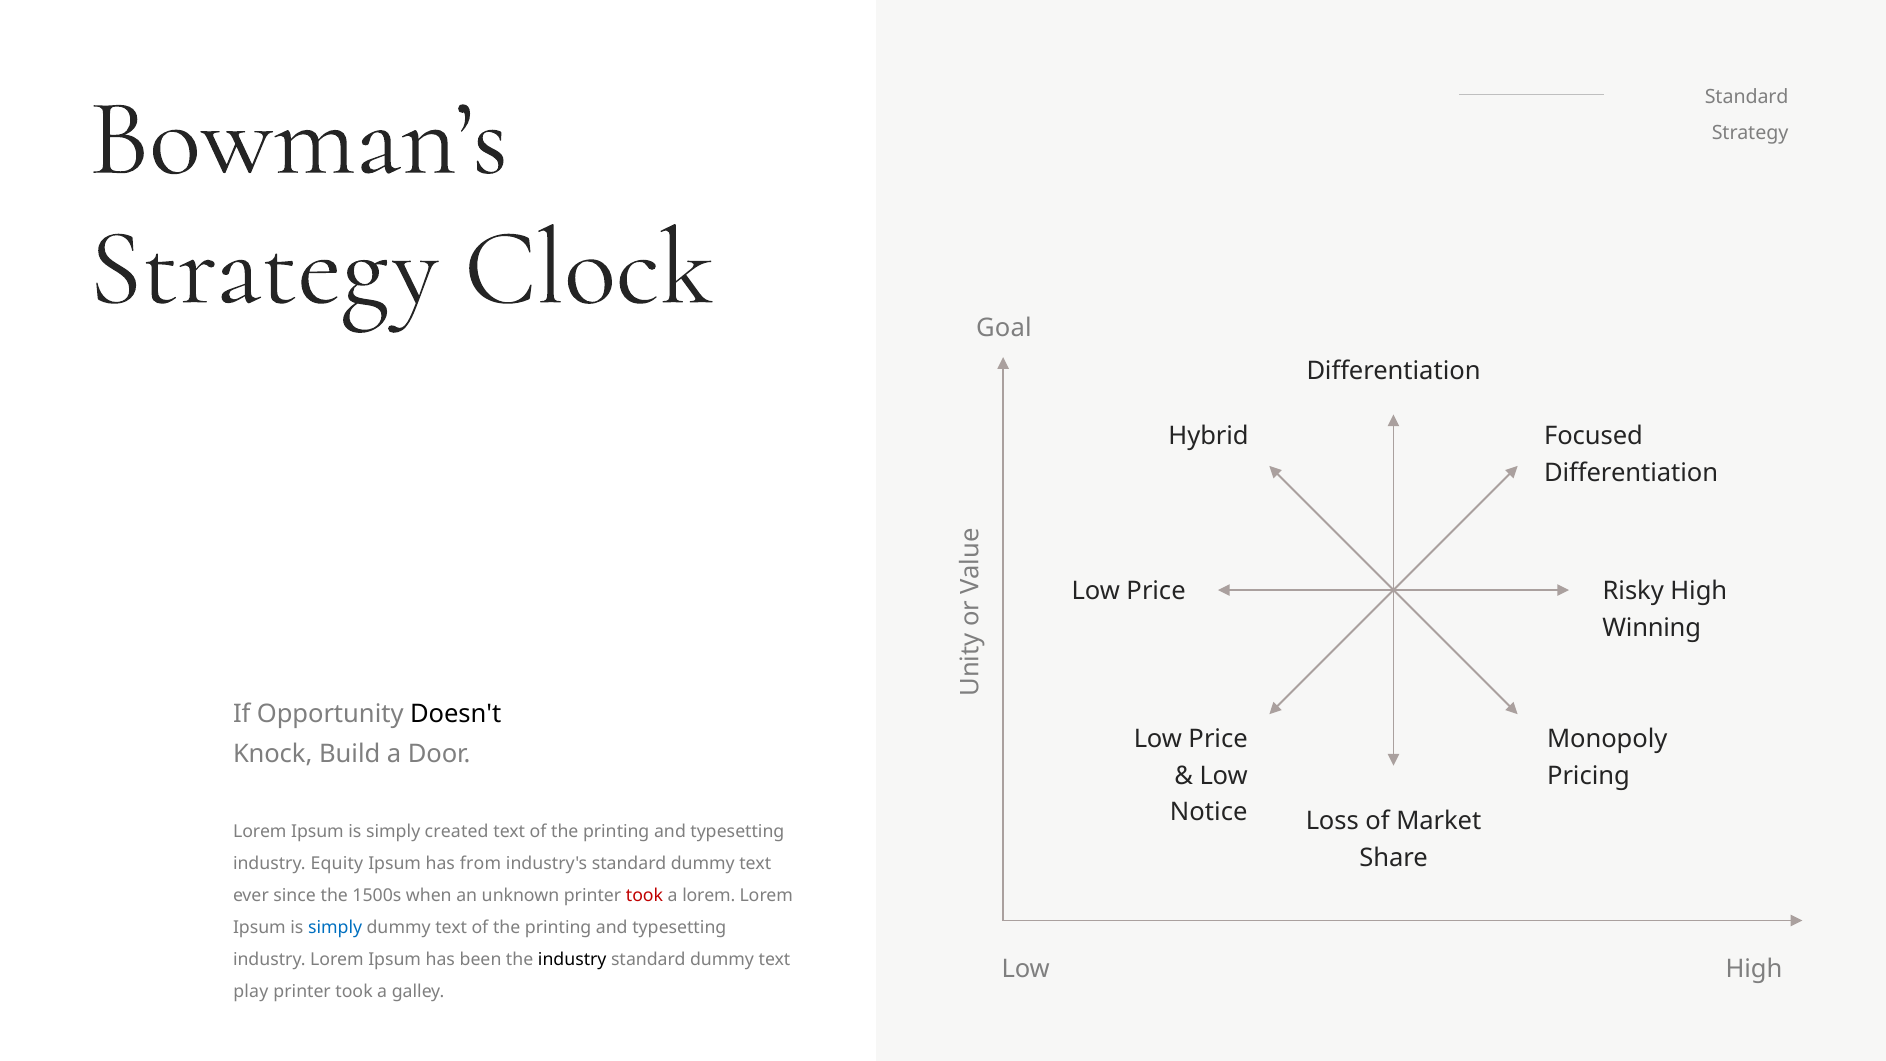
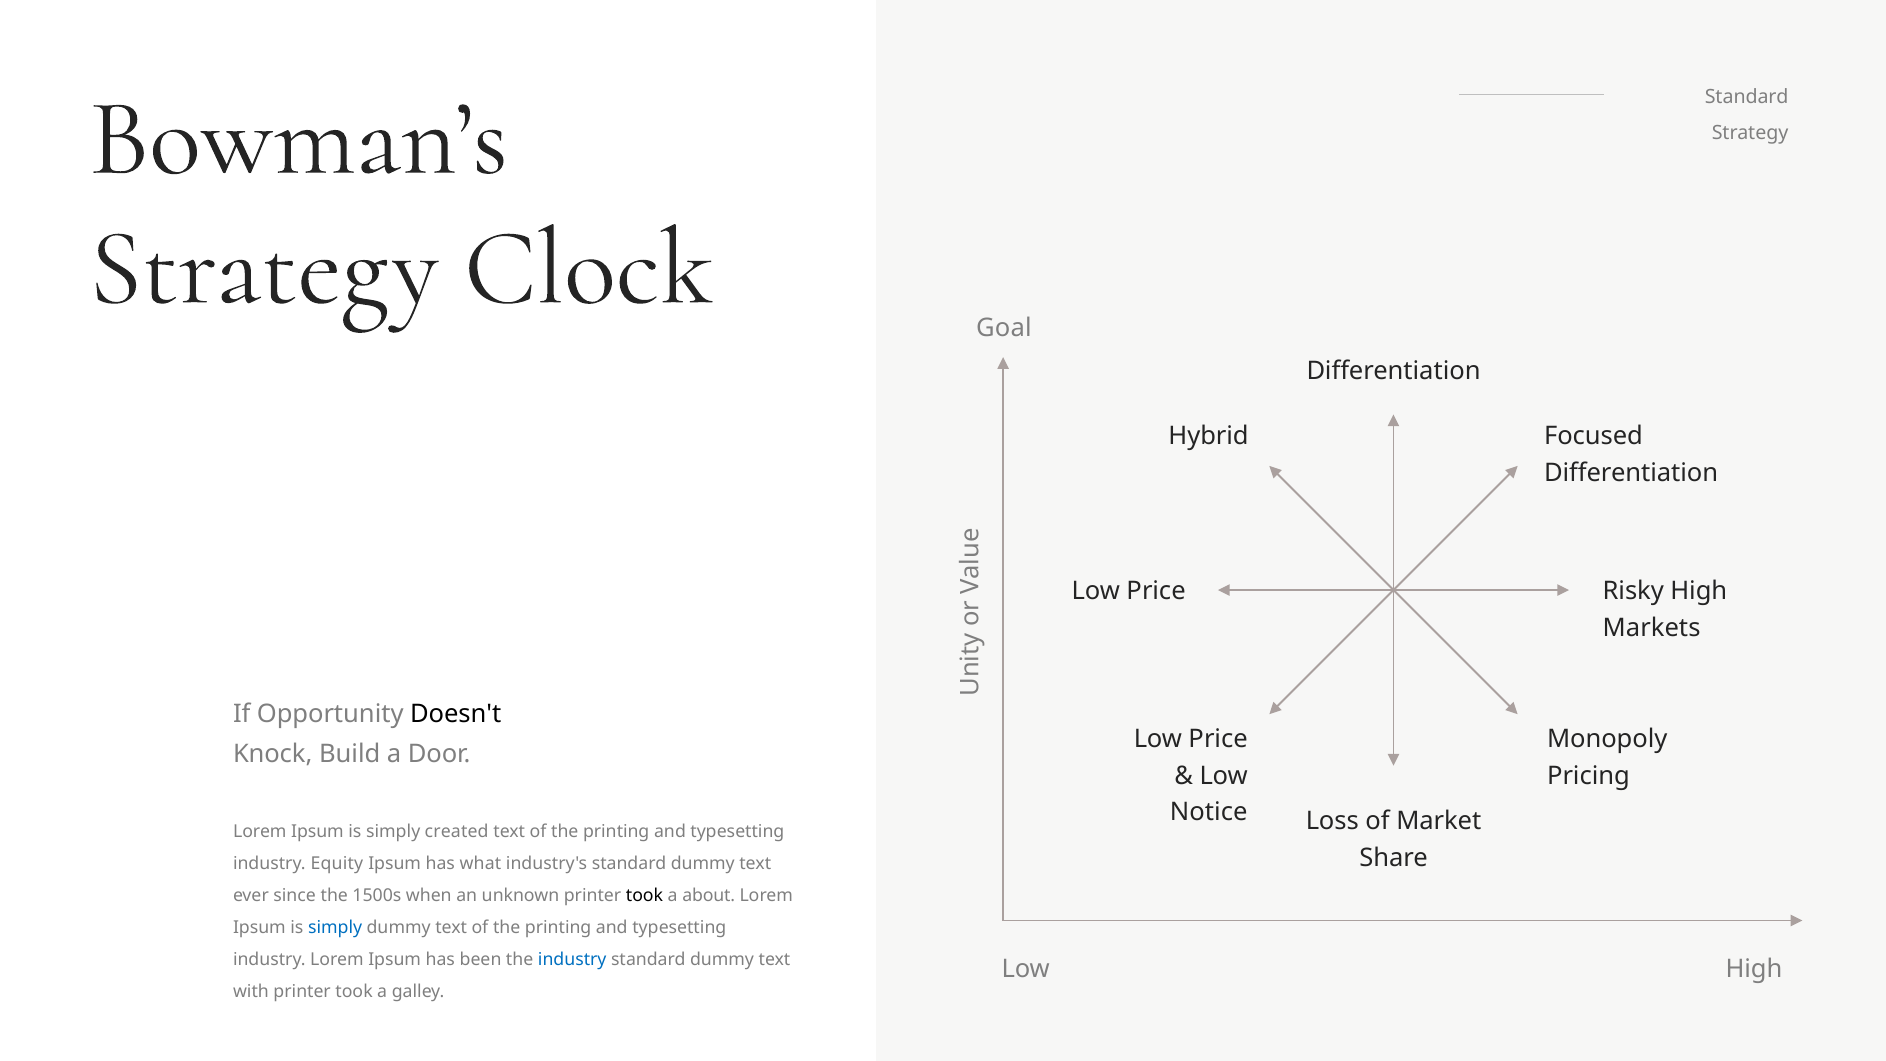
Winning: Winning -> Markets (1652, 628)
from: from -> what (481, 864)
took colour: red -> black (645, 896)
a lorem: lorem -> about (709, 896)
industry colour: black -> blue (572, 960)
play: play -> with (251, 991)
